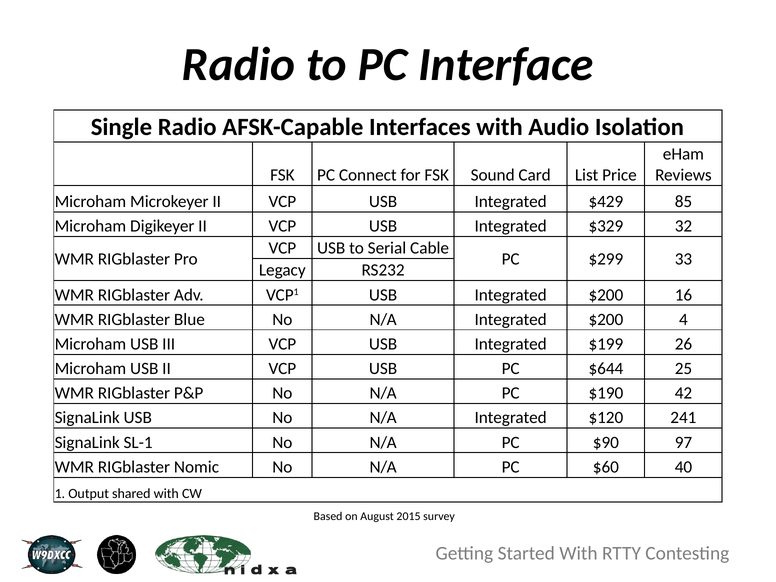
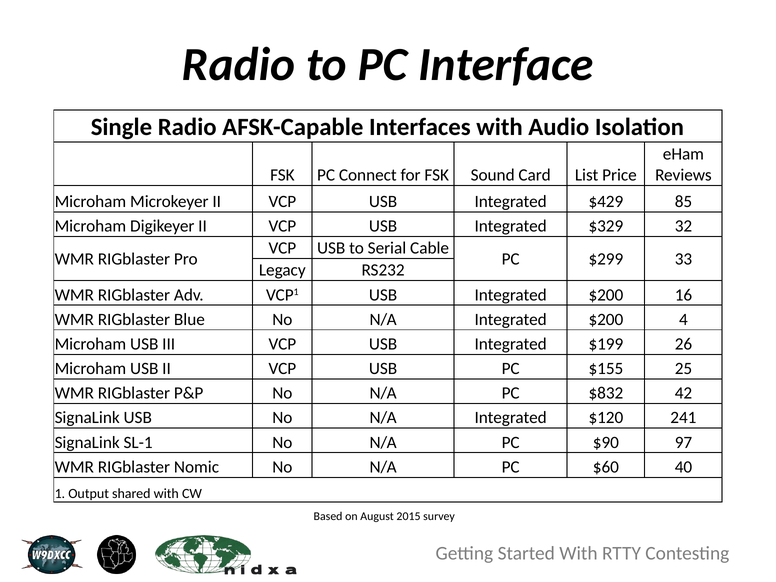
$644: $644 -> $155 (606, 369)
$190: $190 -> $832 (606, 393)
